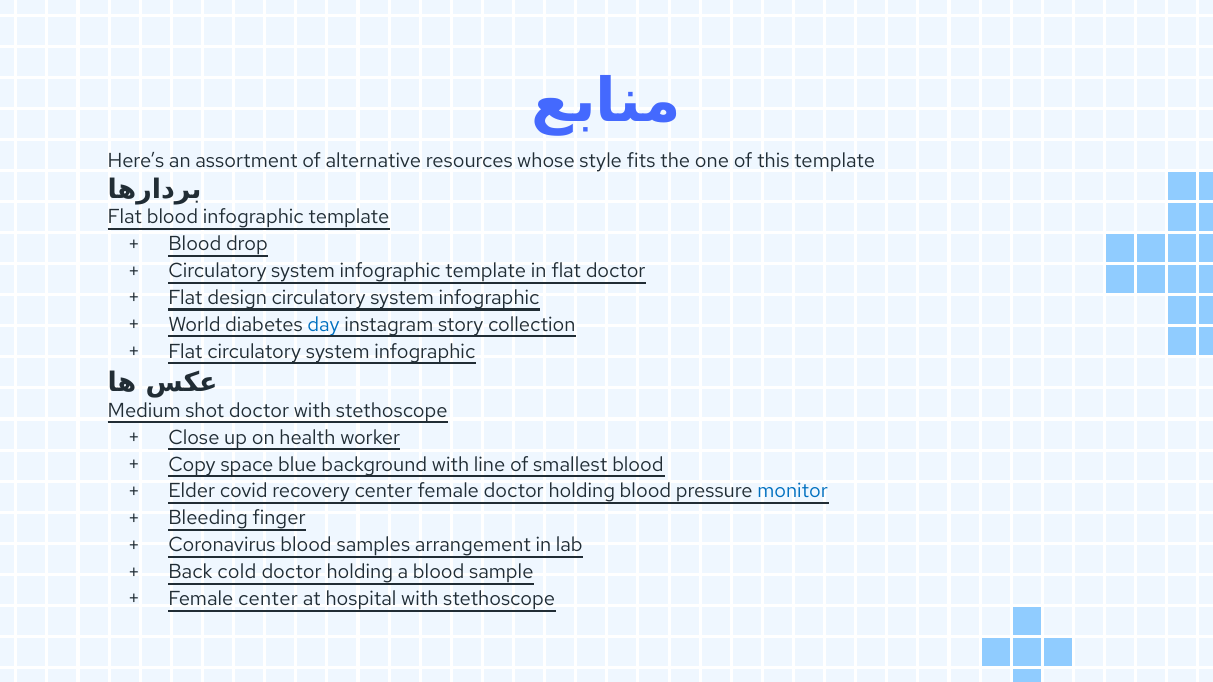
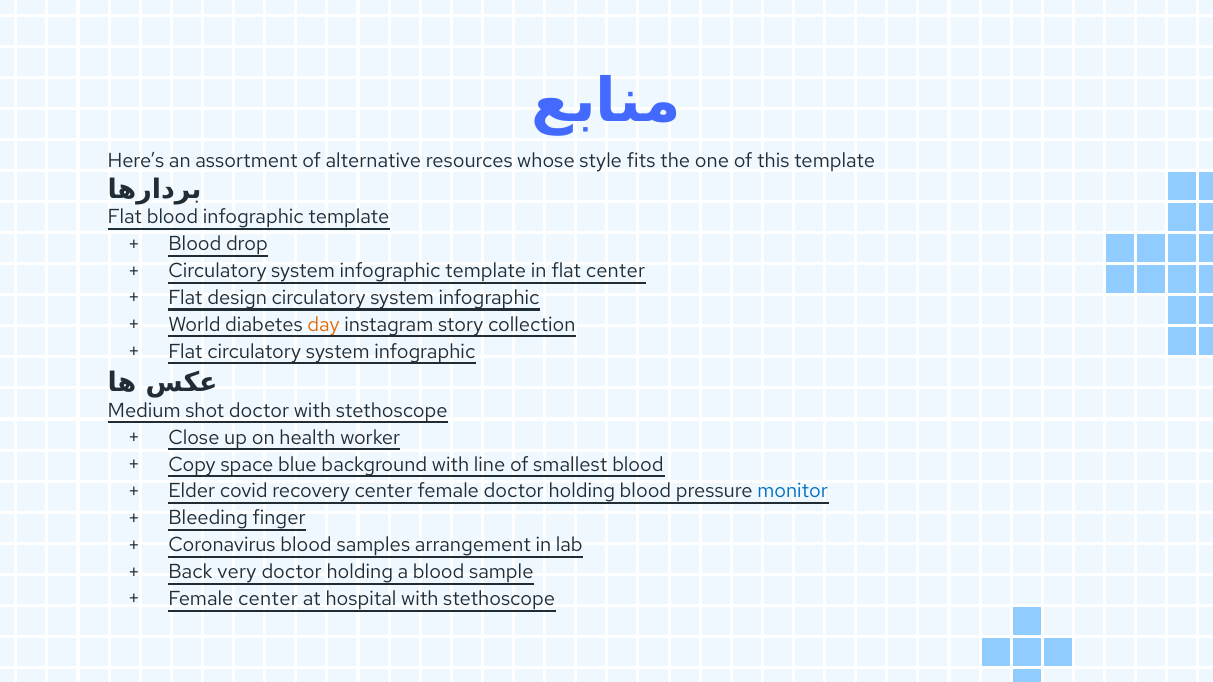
flat doctor: doctor -> center (616, 271)
day colour: blue -> orange (324, 325)
cold: cold -> very (237, 572)
